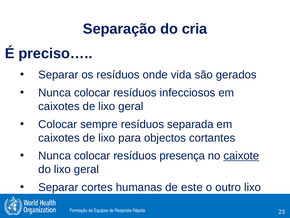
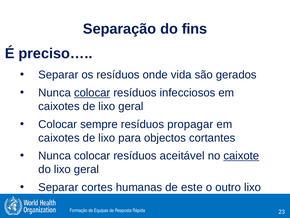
cria: cria -> fins (194, 29)
colocar underline: none -> present (92, 93)
separada: separada -> propagar (190, 124)
presença: presença -> aceitável (182, 156)
